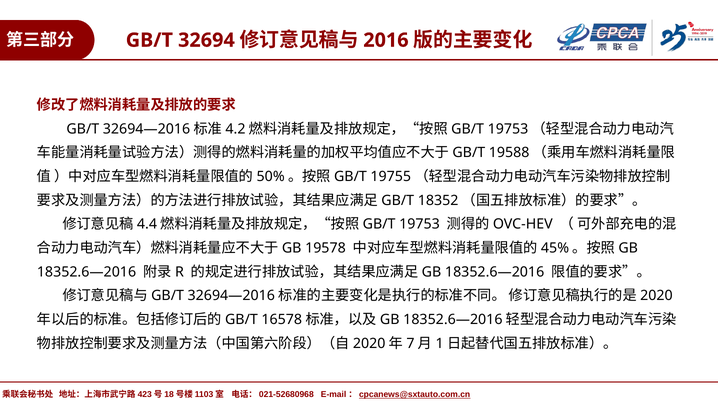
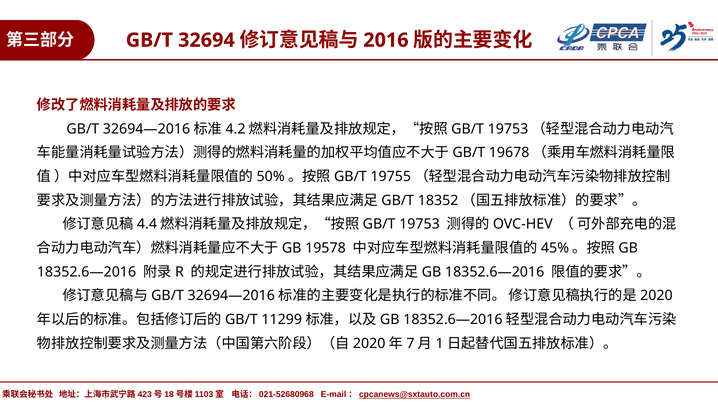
19588: 19588 -> 19678 (509, 153)
16578: 16578 -> 11299 (282, 319)
